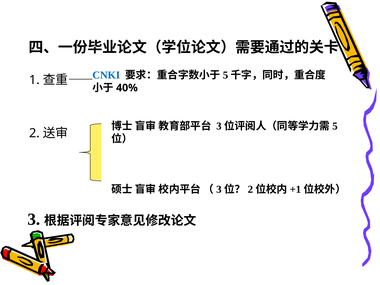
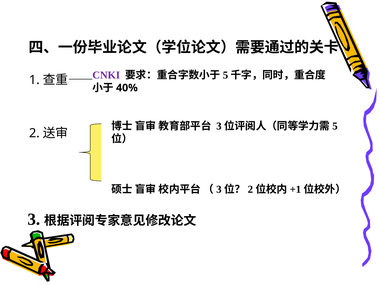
CNKI colour: blue -> purple (106, 75)
